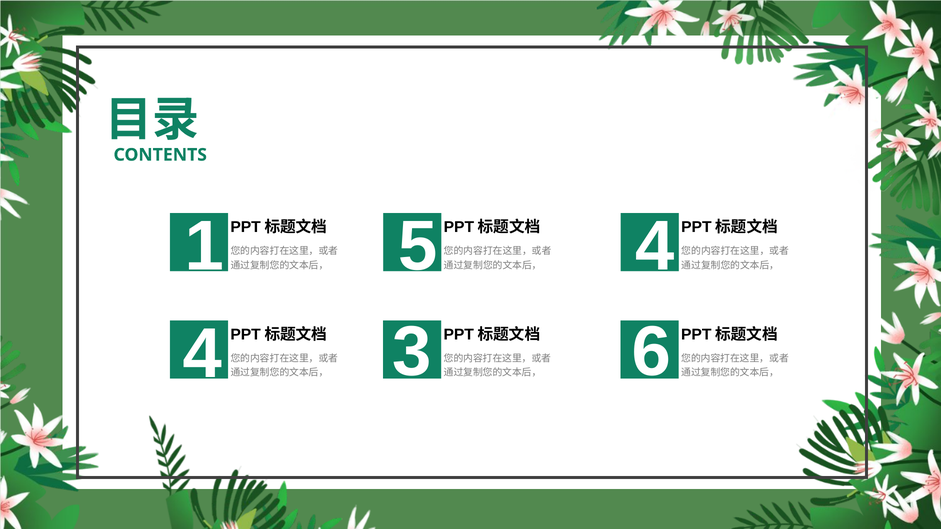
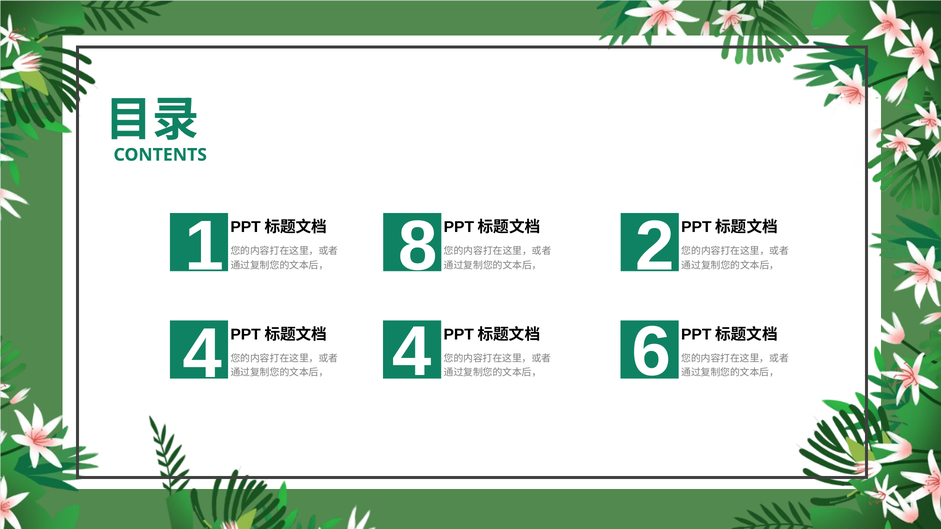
5: 5 -> 8 (418, 247)
4: 4 -> 2 (655, 247)
3: 3 -> 4 (412, 352)
